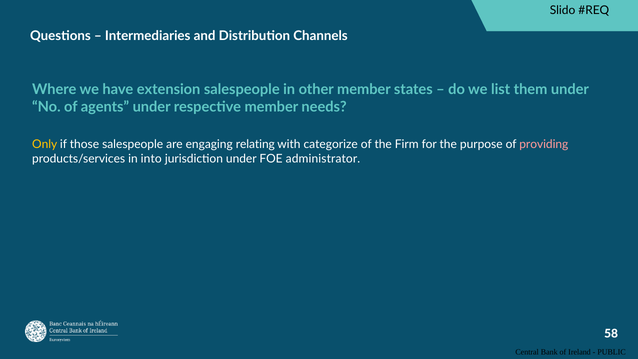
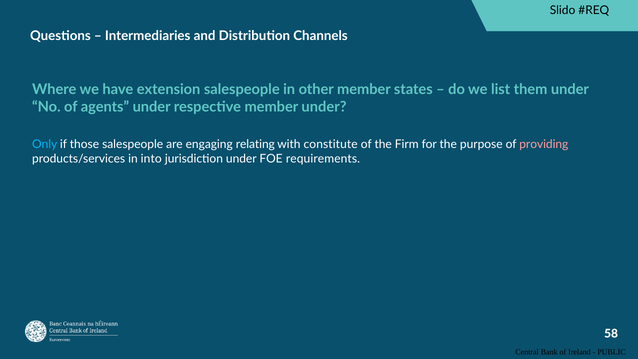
member needs: needs -> under (324, 107)
Only colour: yellow -> light blue (45, 144)
categorize: categorize -> constitute (331, 144)
administrator: administrator -> requirements (323, 159)
